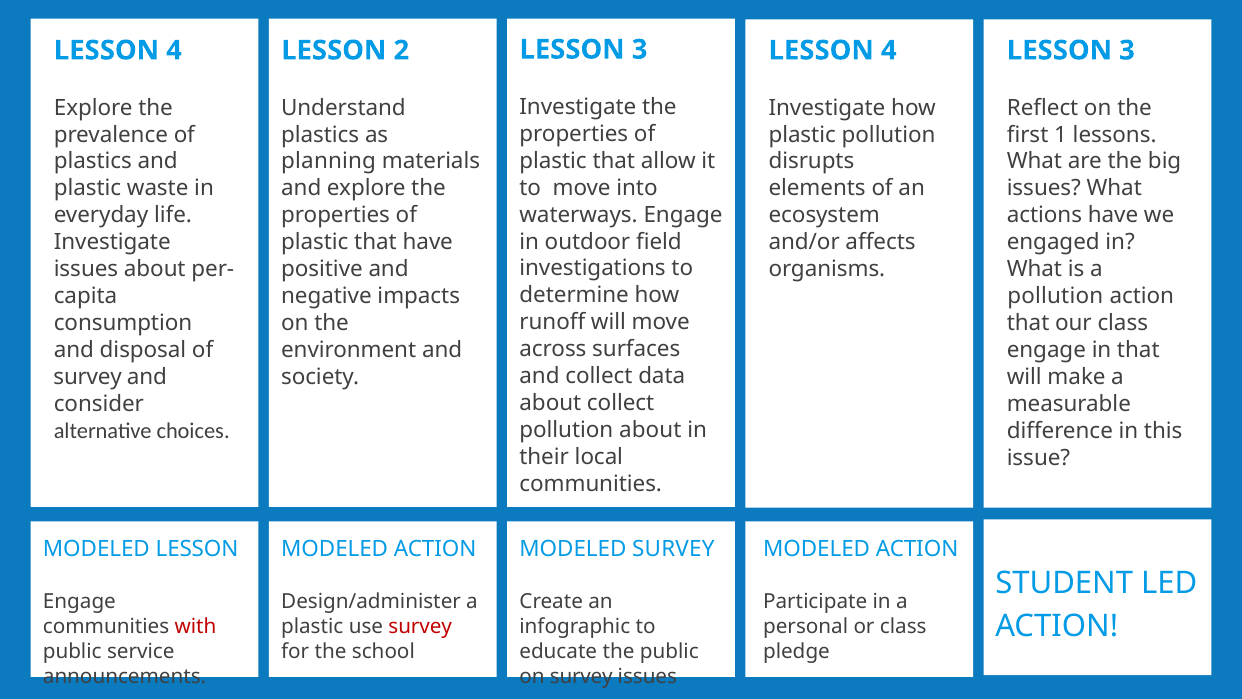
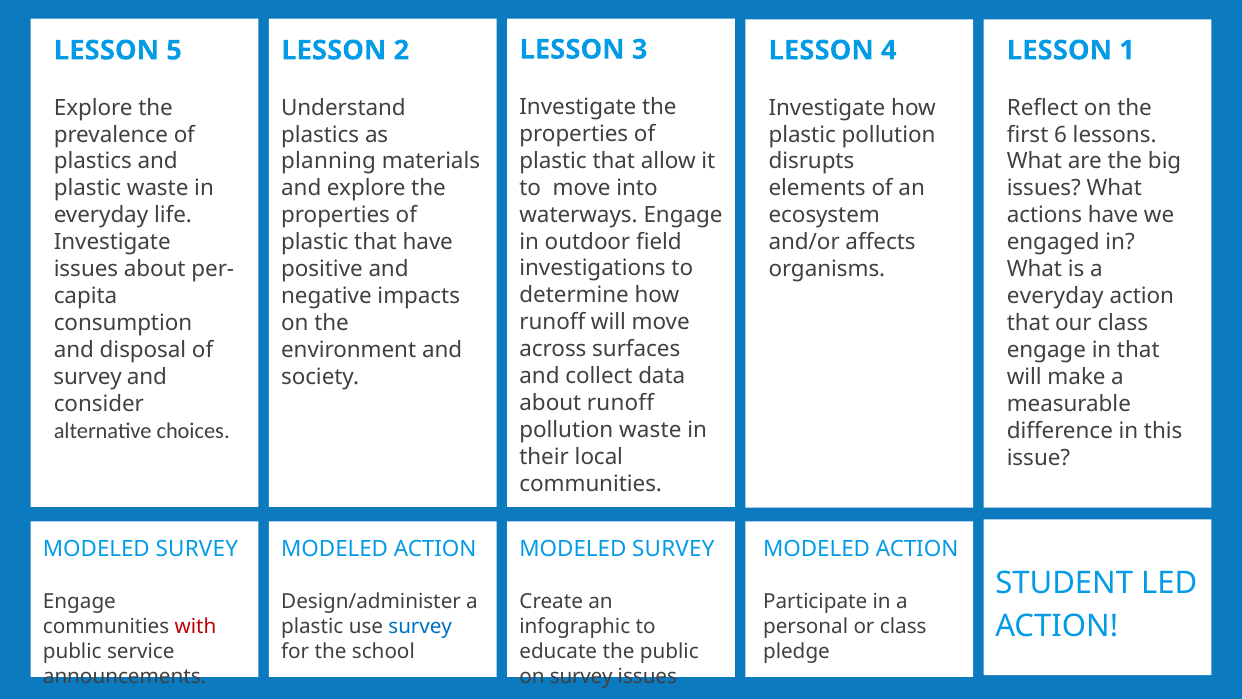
4: 4 -> 5 (174, 50)
3: 3 -> 1 (1127, 50)
1: 1 -> 6 (1061, 135)
pollution: pollution -> everyday (1055, 296)
about collect: collect -> runoff (621, 403)
pollution about: about -> waste (650, 430)
LESSON: LESSON -> SURVEY (197, 549)
survey colour: red -> blue (420, 627)
